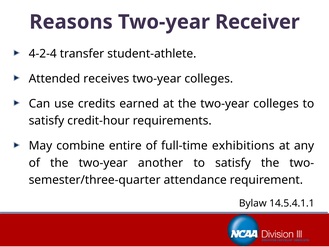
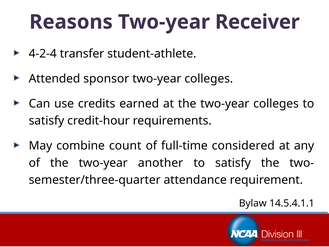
receives: receives -> sponsor (106, 79)
entire: entire -> count (125, 146)
exhibitions: exhibitions -> considered (243, 146)
